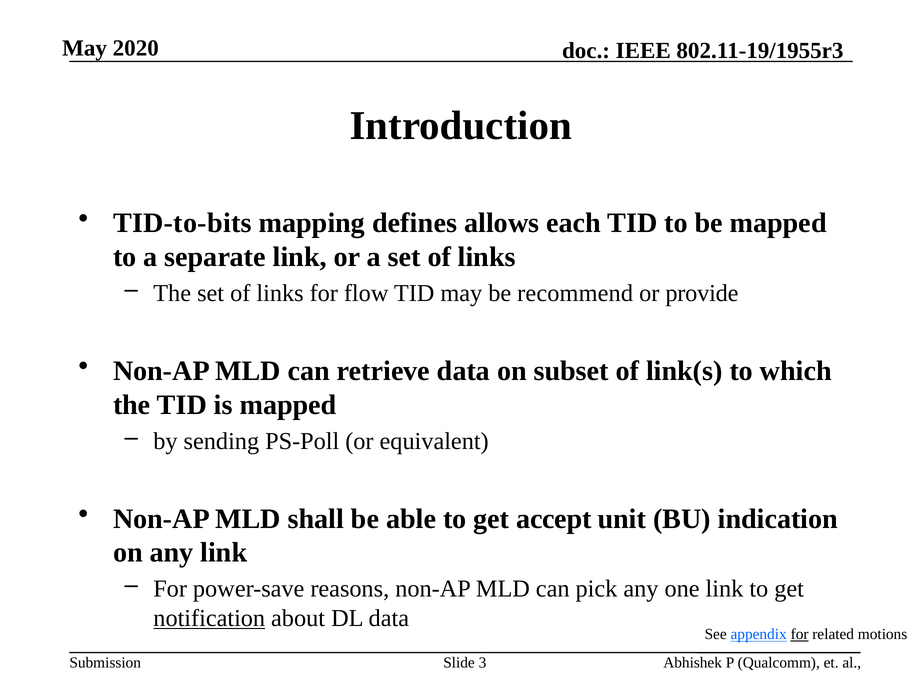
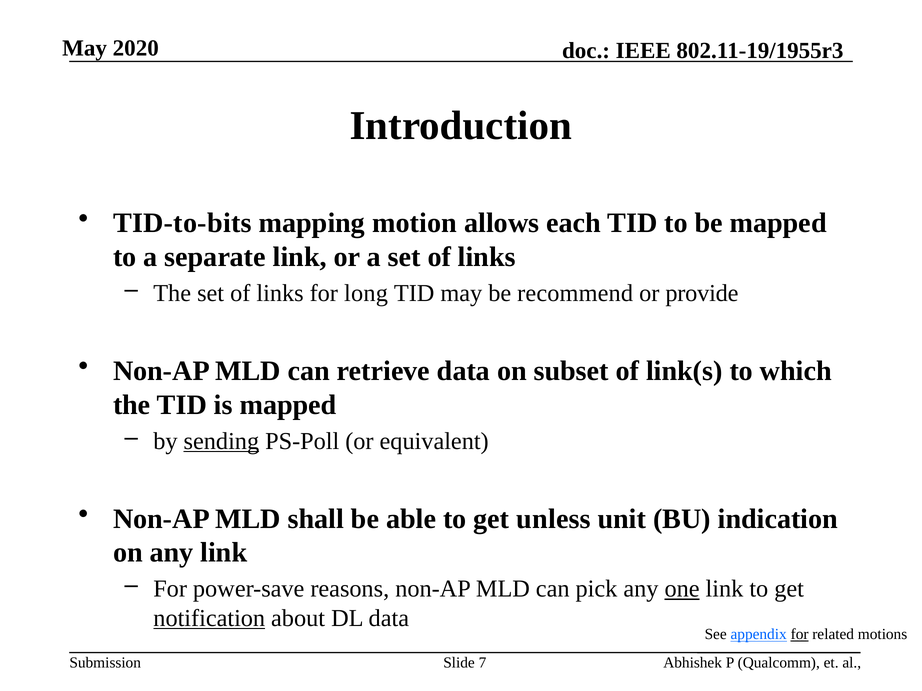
defines: defines -> motion (415, 223)
flow: flow -> long (366, 293)
sending underline: none -> present (221, 441)
accept: accept -> unless (554, 519)
one underline: none -> present (682, 589)
3: 3 -> 7 (482, 663)
